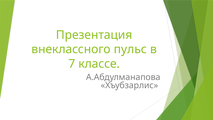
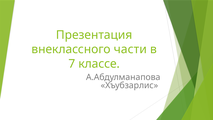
пульс: пульс -> части (130, 49)
